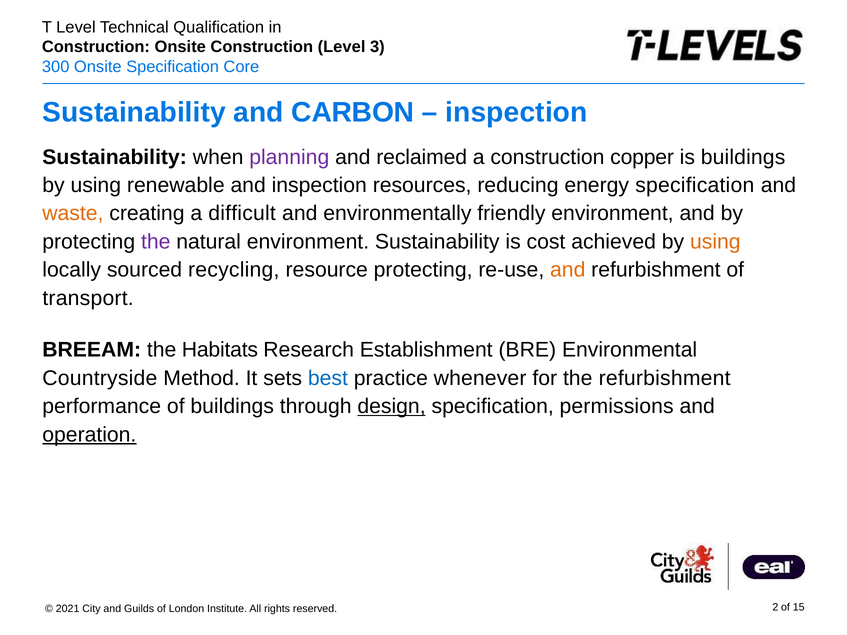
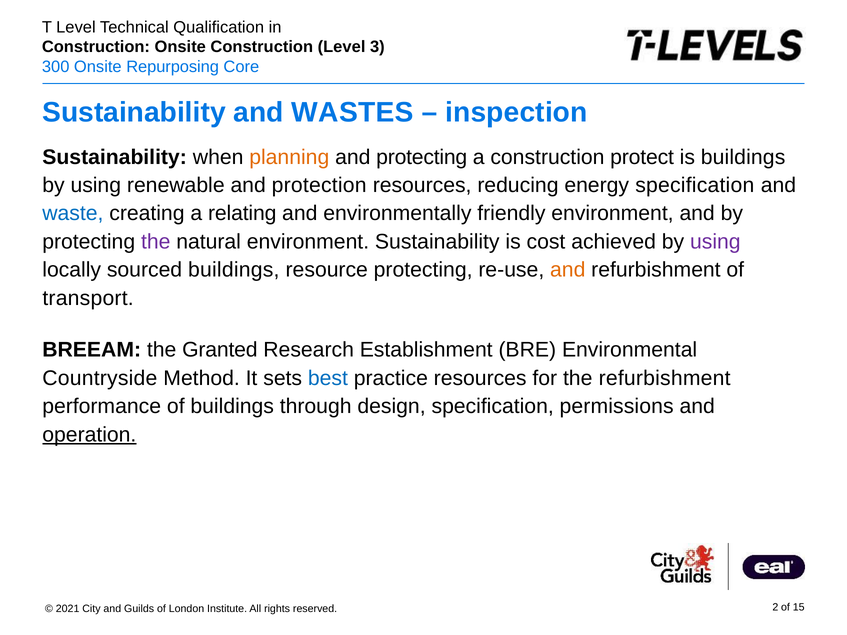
Specification: Specification -> Repurposing (173, 67)
CARBON: CARBON -> WASTES (353, 112)
planning colour: purple -> orange (289, 157)
and reclaimed: reclaimed -> protecting (422, 157)
copper: copper -> protect (642, 157)
and inspection: inspection -> protection (319, 185)
waste colour: orange -> blue (73, 214)
difficult: difficult -> relating (242, 214)
using colour: orange -> purple (715, 242)
sourced recycling: recycling -> buildings (234, 270)
Habitats: Habitats -> Granted (220, 350)
practice whenever: whenever -> resources (480, 378)
design underline: present -> none (392, 407)
